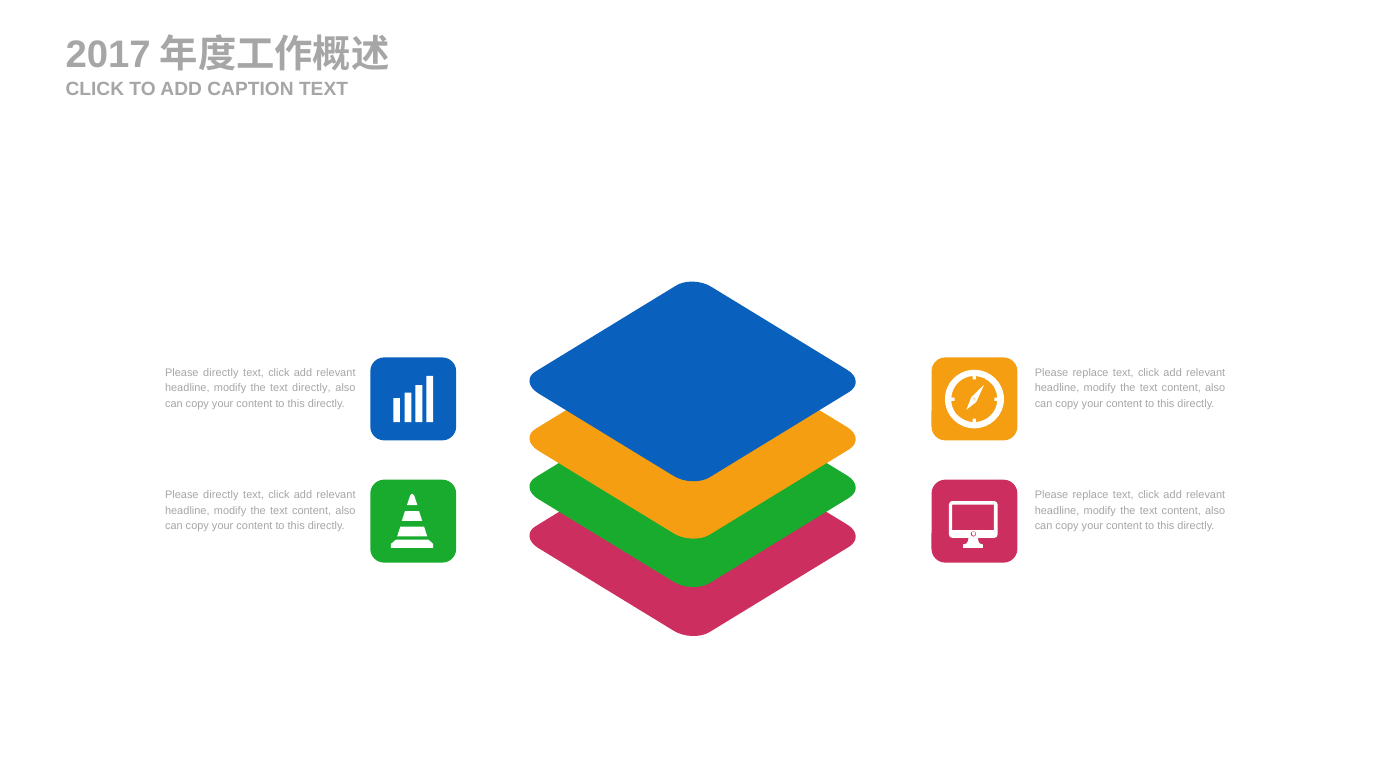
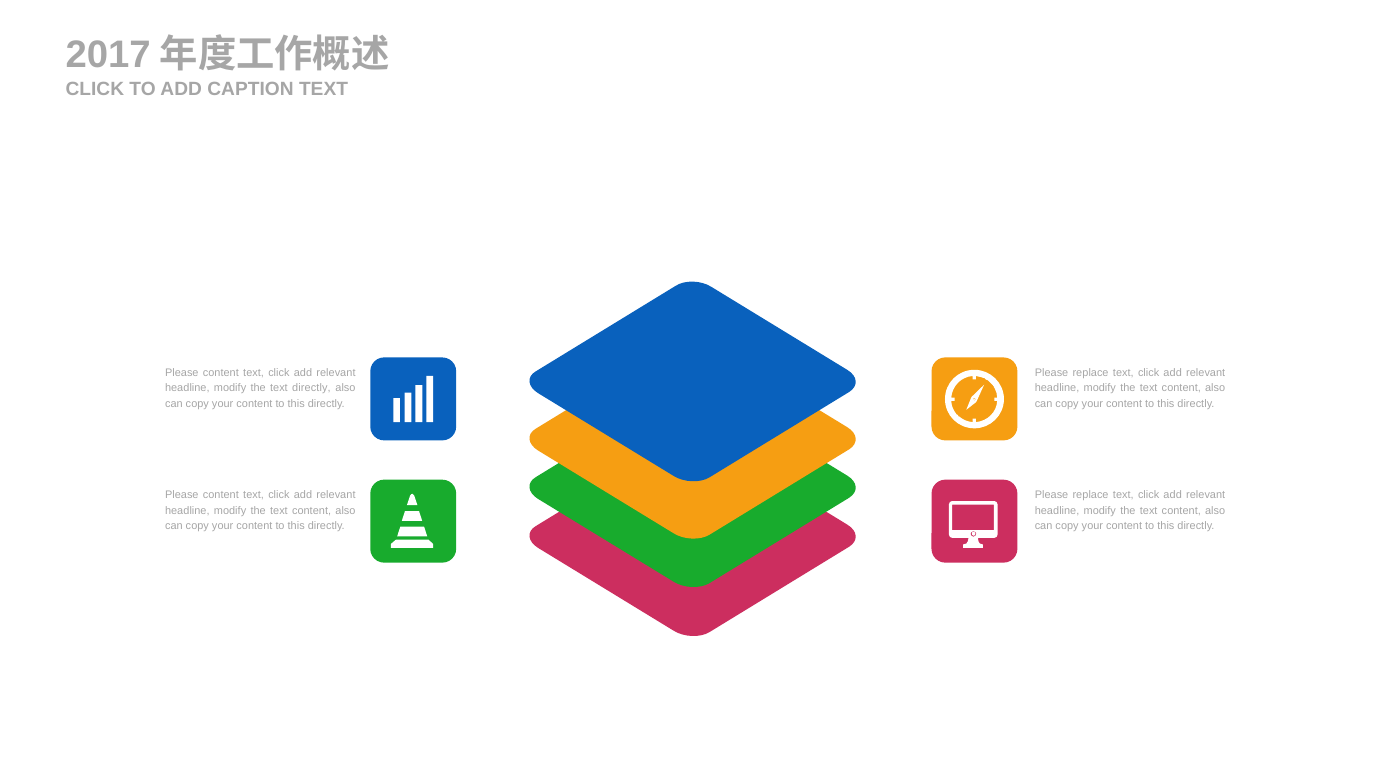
directly: directly -> content (221, 373)
directly: directly -> content (221, 495)
